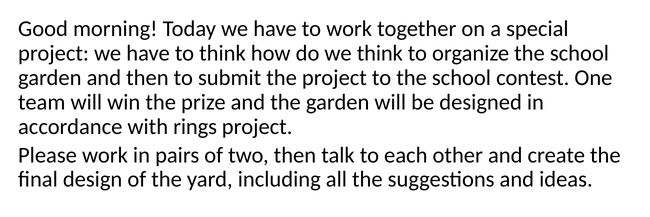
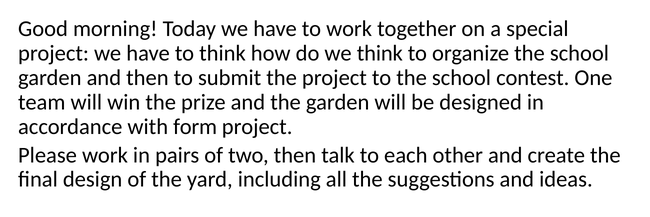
rings: rings -> form (195, 126)
